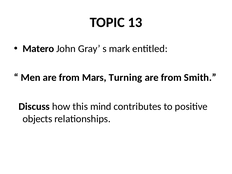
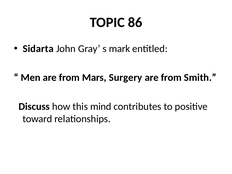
13: 13 -> 86 (135, 22)
Matero: Matero -> Sidarta (38, 49)
Turning: Turning -> Surgery (126, 78)
objects: objects -> toward (37, 119)
